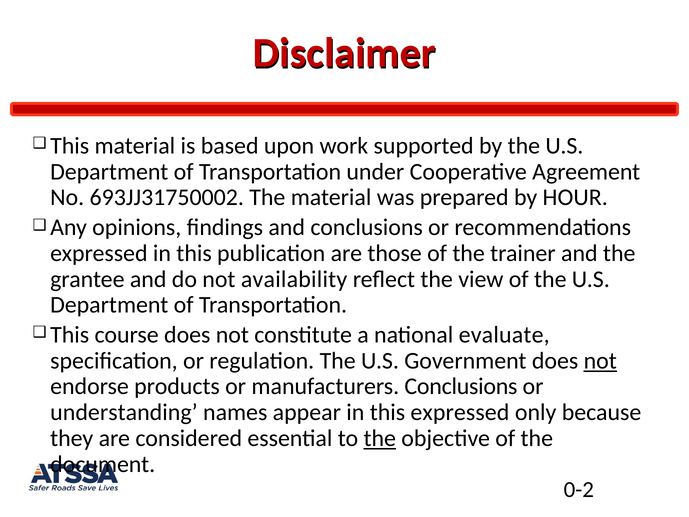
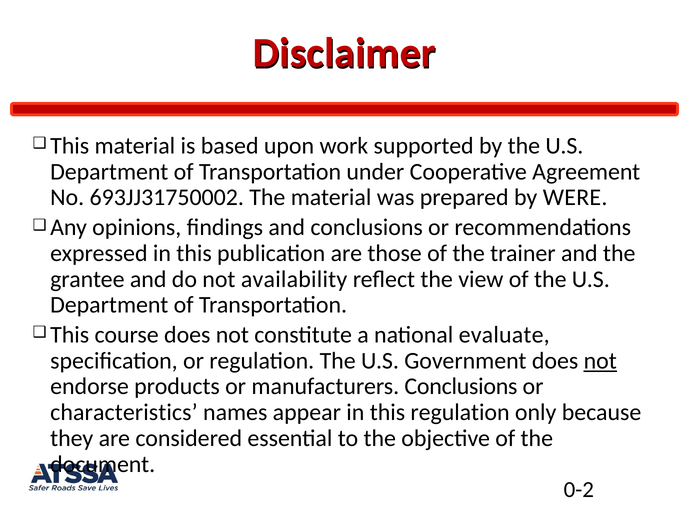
HOUR: HOUR -> WERE (575, 197)
understanding: understanding -> characteristics (124, 412)
this expressed: expressed -> regulation (460, 412)
the underline: present -> none (380, 438)
